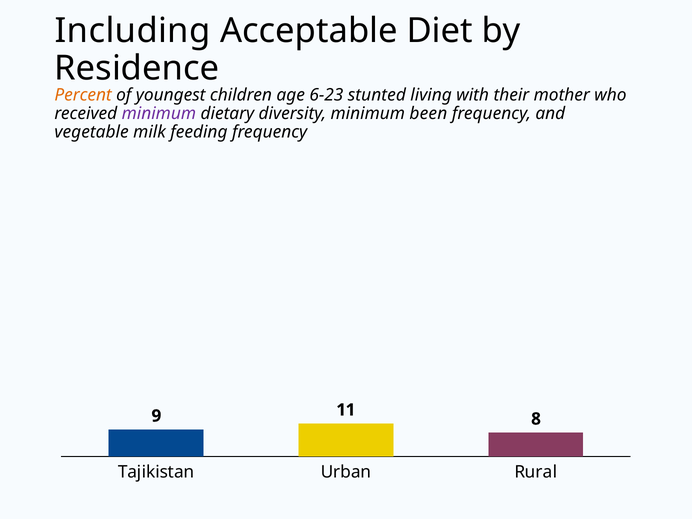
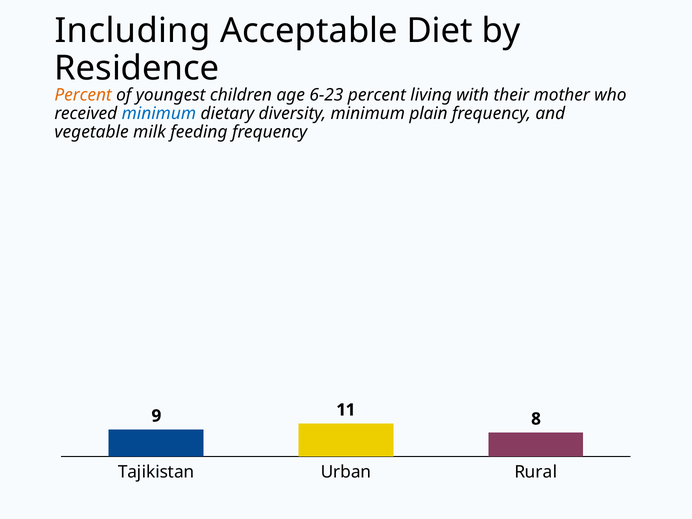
6-23 stunted: stunted -> percent (377, 95)
minimum colour: purple -> blue (159, 114)
been: been -> plain (429, 114)
